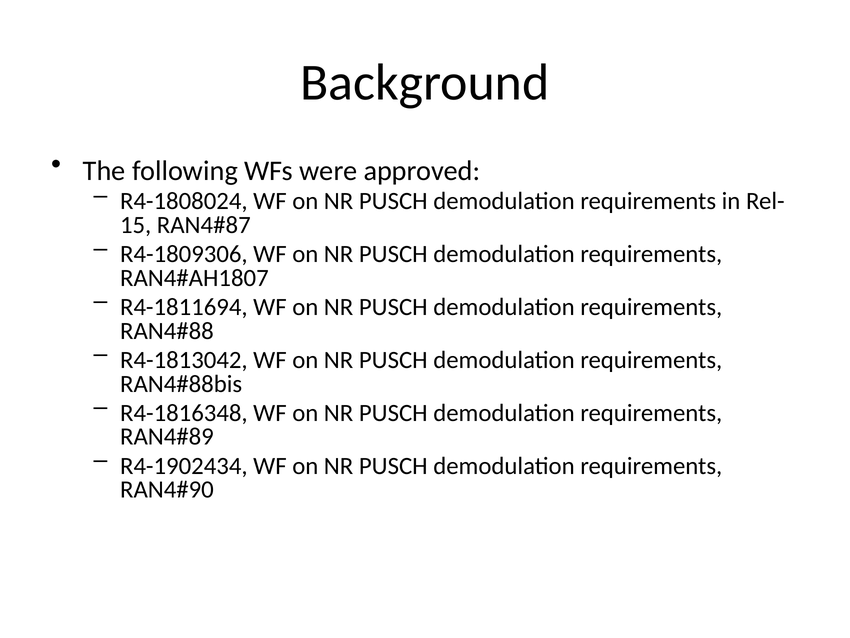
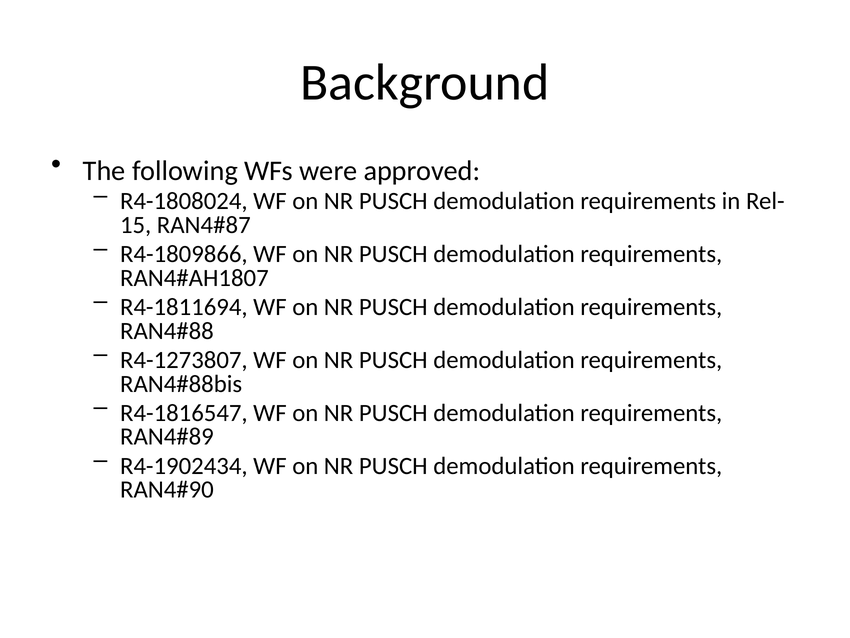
R4-1809306: R4-1809306 -> R4-1809866 (184, 254)
R4-1813042: R4-1813042 -> R4-1273807 (184, 360)
R4-1816348: R4-1816348 -> R4-1816547 (184, 413)
